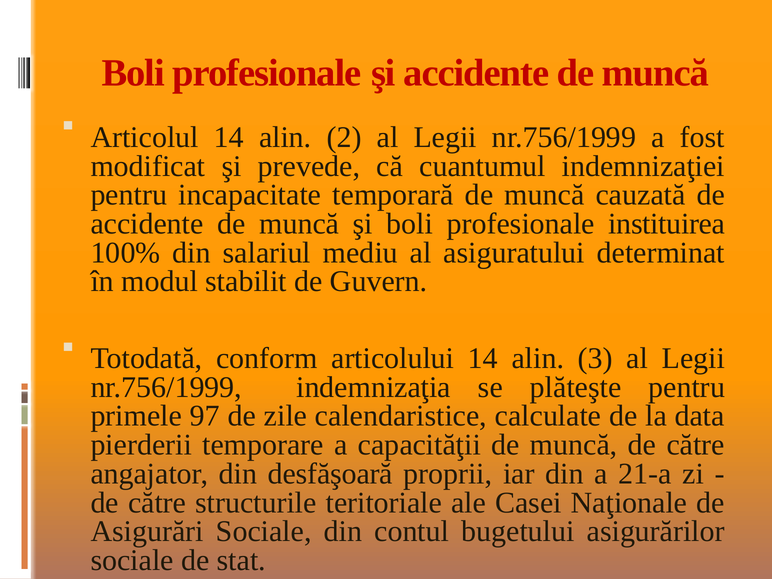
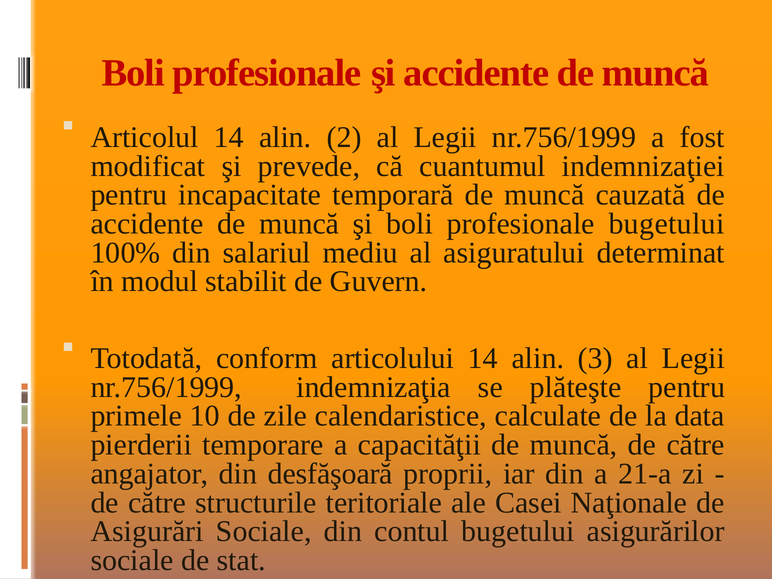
profesionale instituirea: instituirea -> bugetului (666, 224)
97: 97 -> 10 (205, 416)
